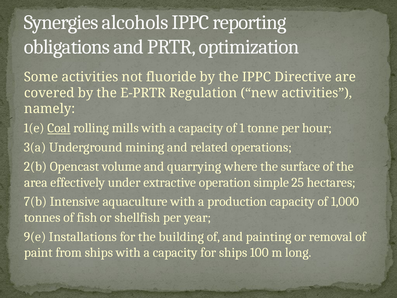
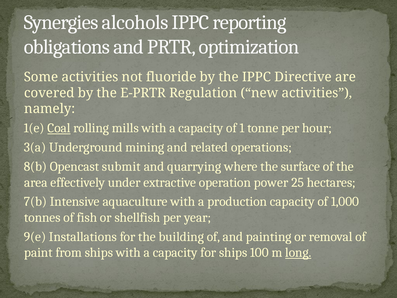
2(b: 2(b -> 8(b (35, 166)
volume: volume -> submit (121, 166)
simple: simple -> power (271, 182)
long underline: none -> present (298, 252)
